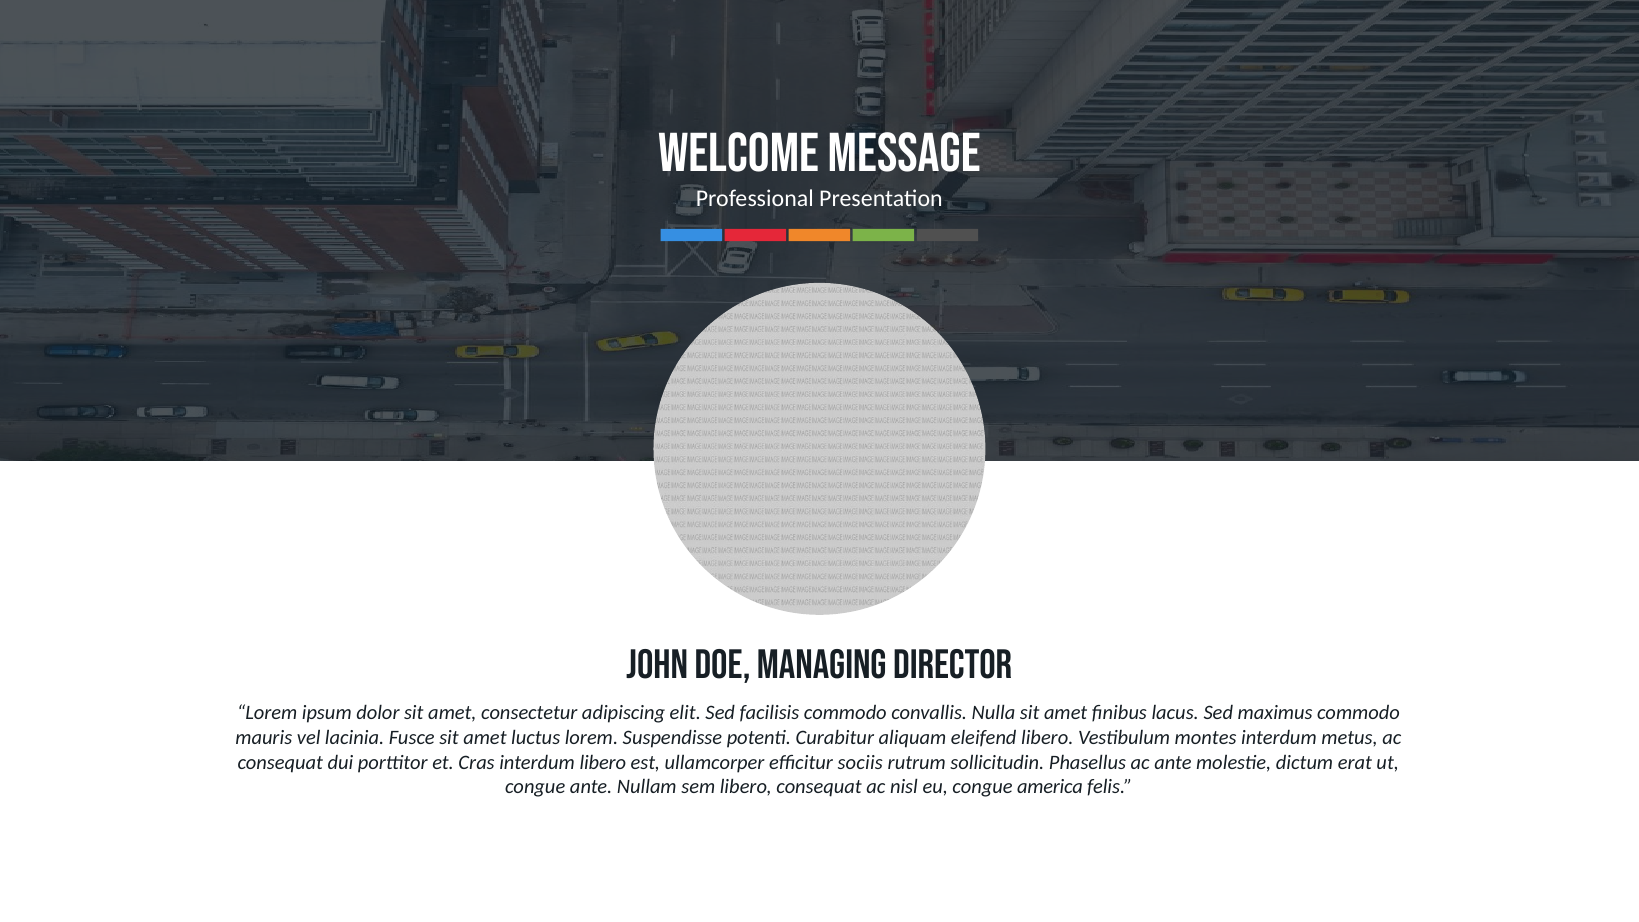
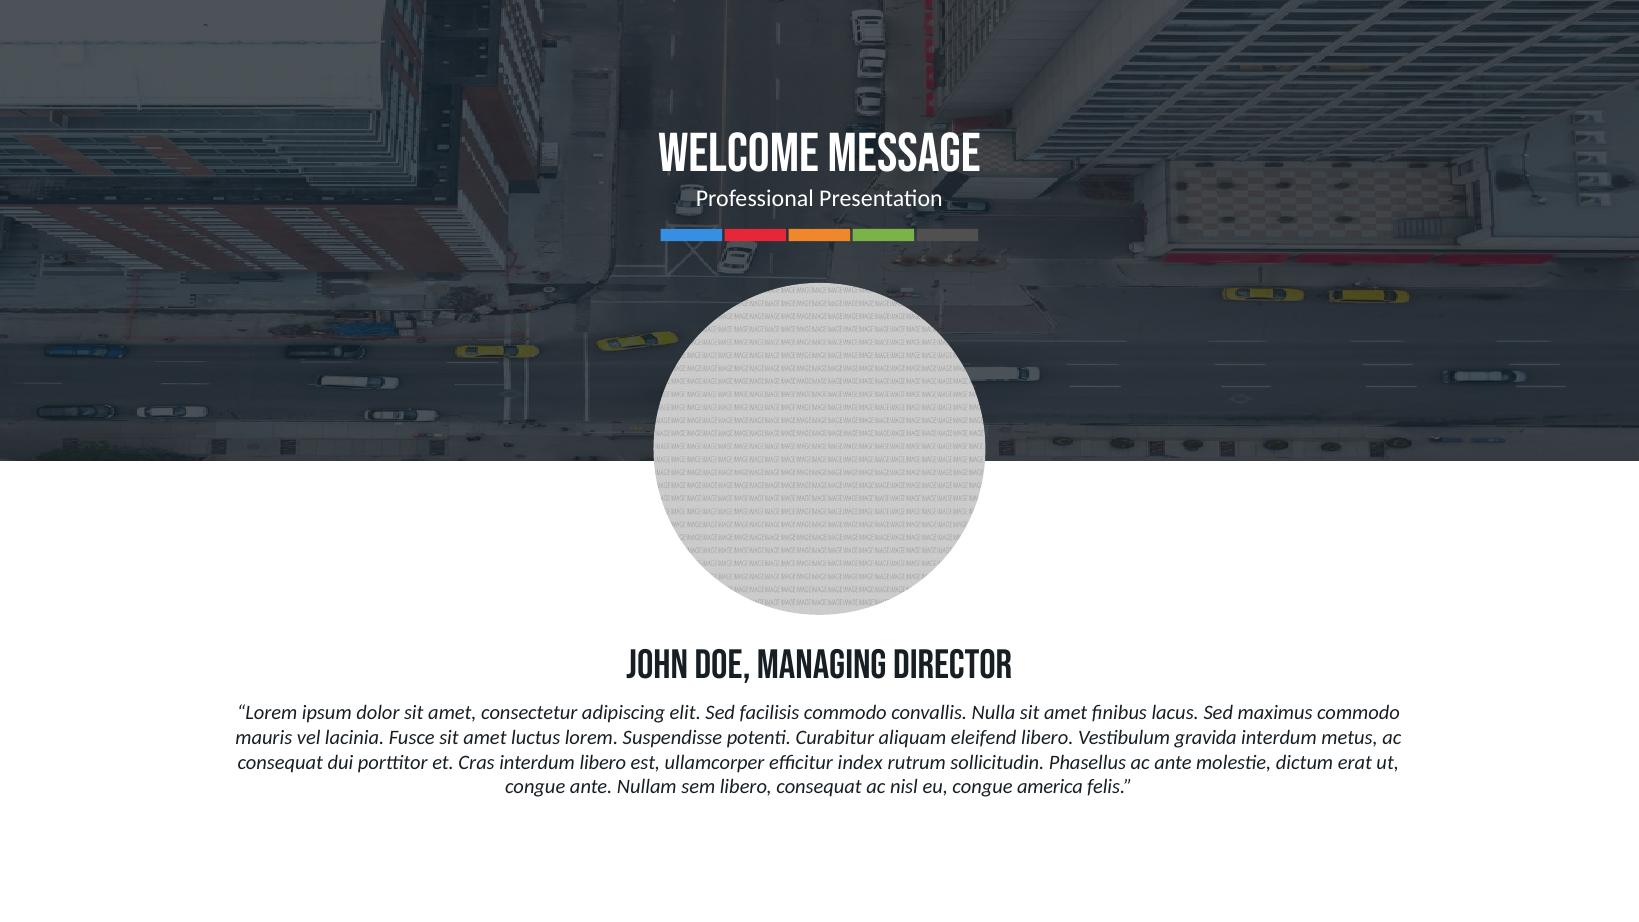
montes: montes -> gravida (1206, 738)
sociis: sociis -> index (860, 762)
